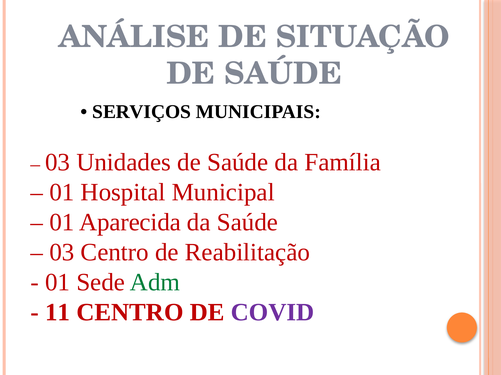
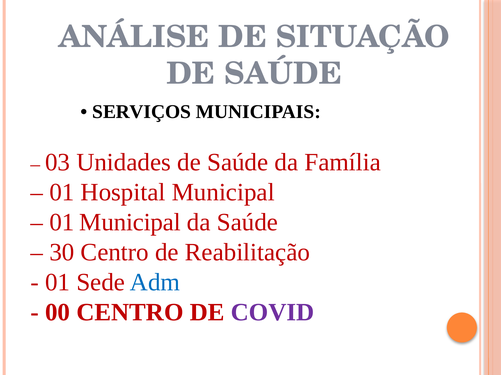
01 Aparecida: Aparecida -> Municipal (130, 223)
03: 03 -> 30 (62, 253)
Adm colour: green -> blue (155, 283)
11: 11 -> 00 (58, 313)
